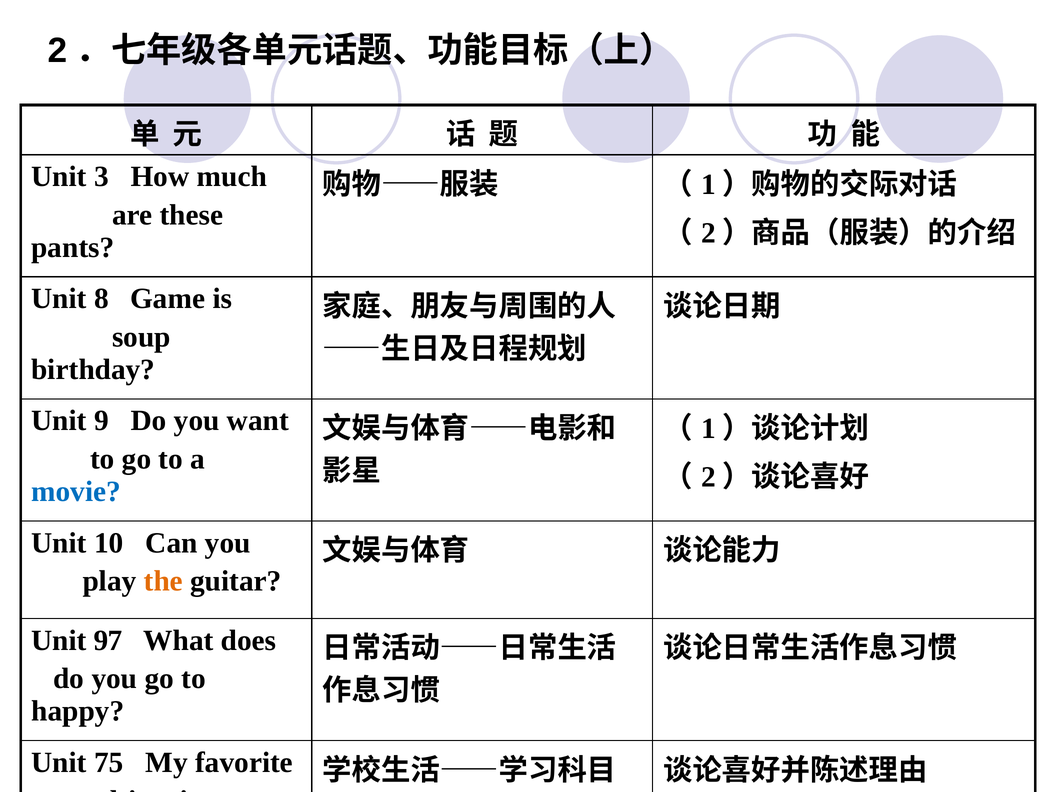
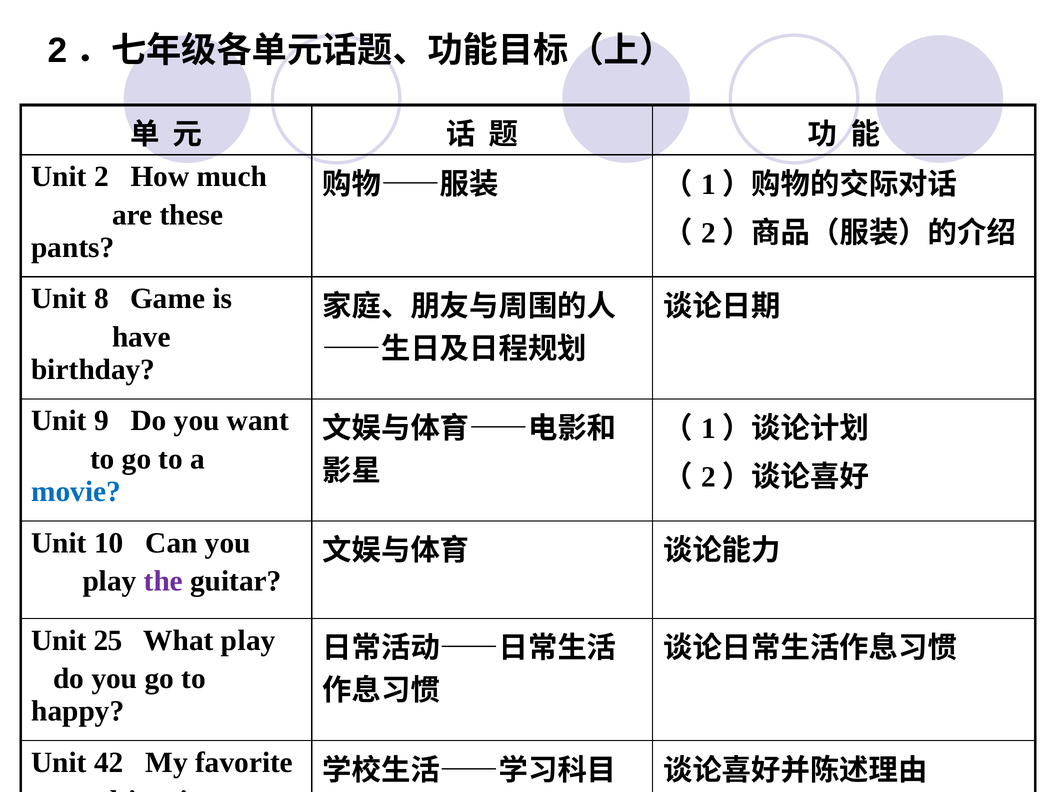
3: 3 -> 2 (101, 177)
soup: soup -> have (141, 337)
the colour: orange -> purple (163, 581)
97: 97 -> 25 (108, 640)
What does: does -> play (248, 640)
75: 75 -> 42 (109, 762)
